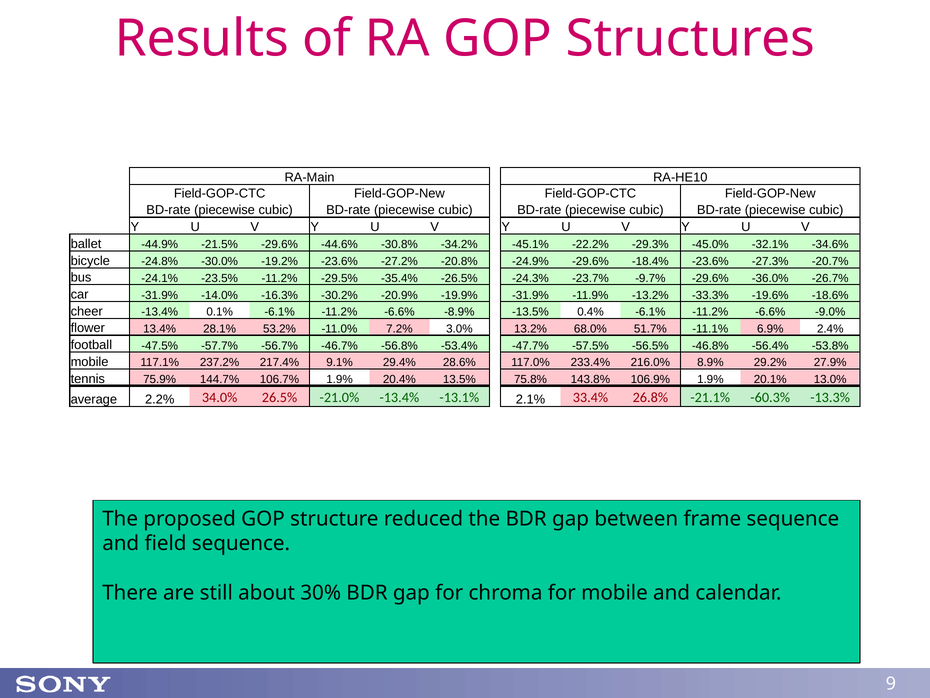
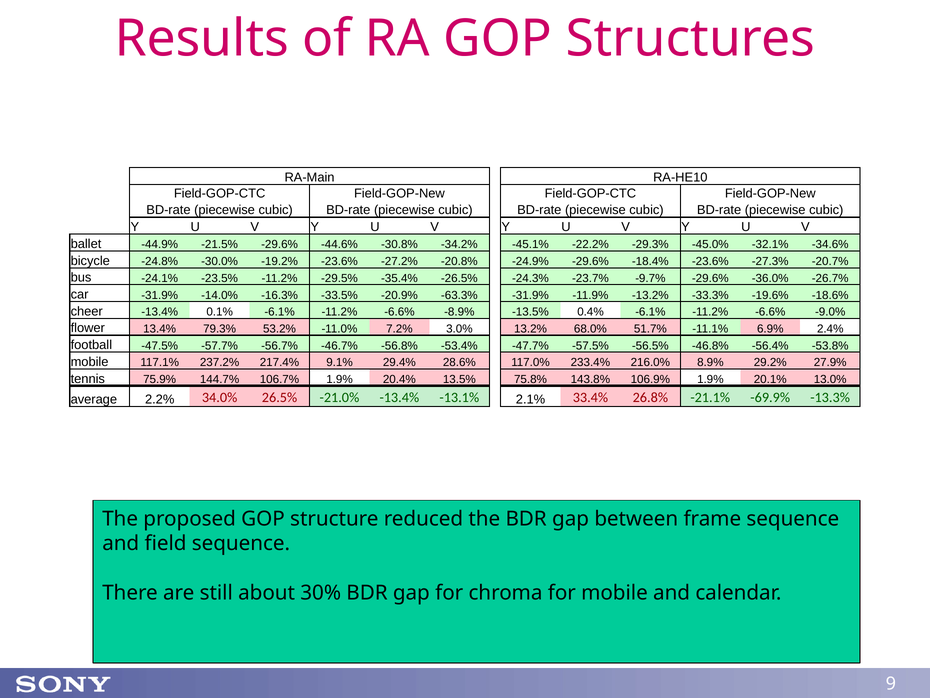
-30.2%: -30.2% -> -33.5% (339, 295)
-19.9%: -19.9% -> -63.3% (459, 295)
28.1%: 28.1% -> 79.3% (220, 329)
-60.3%: -60.3% -> -69.9% (770, 398)
